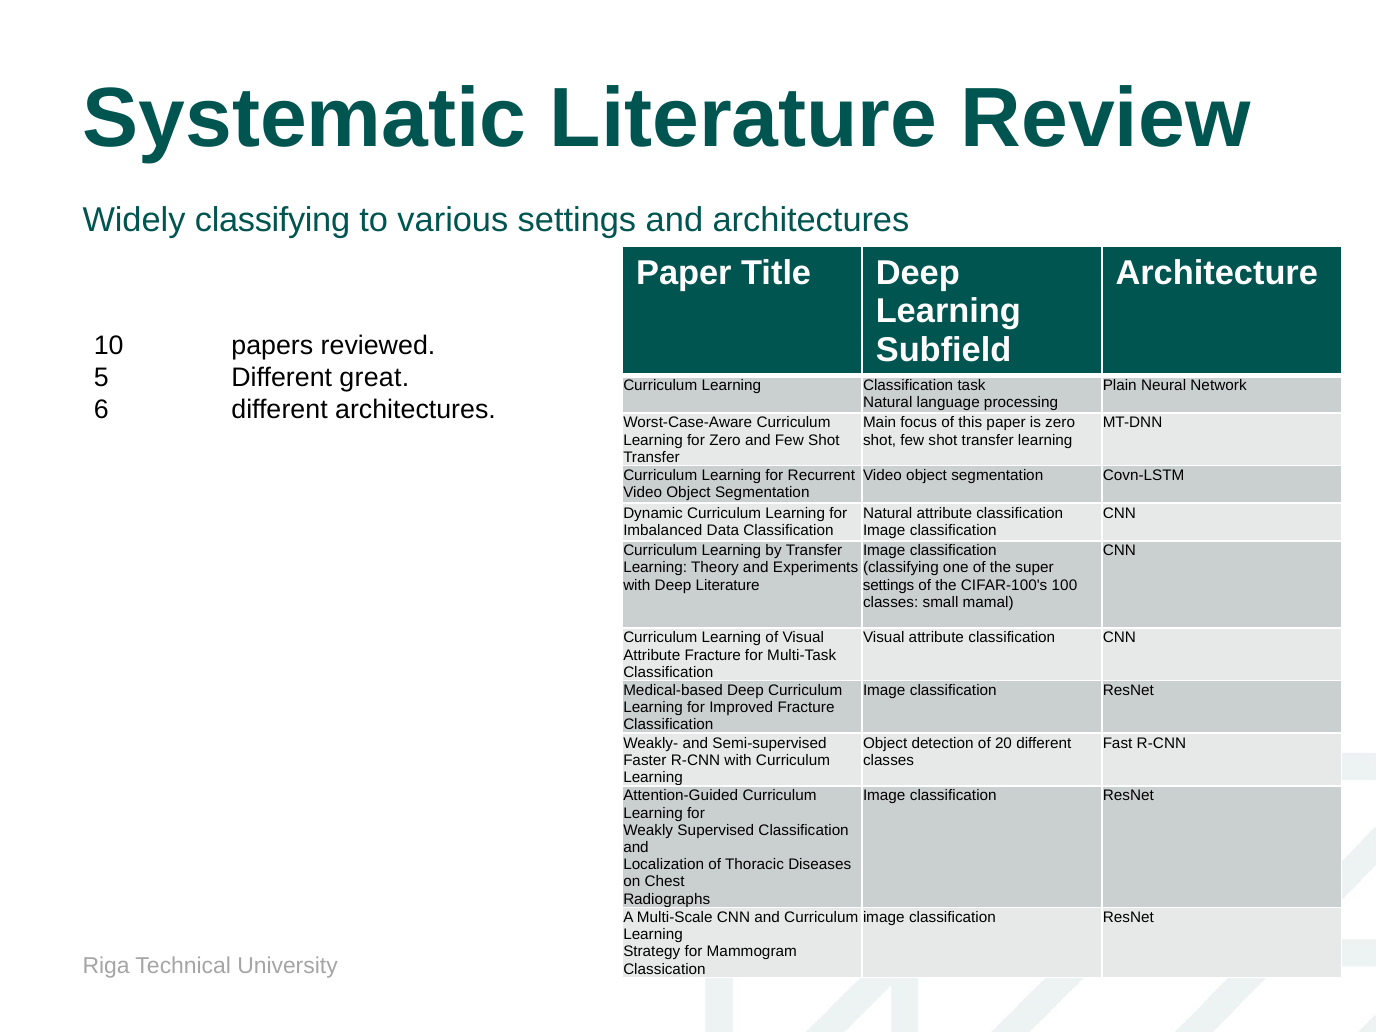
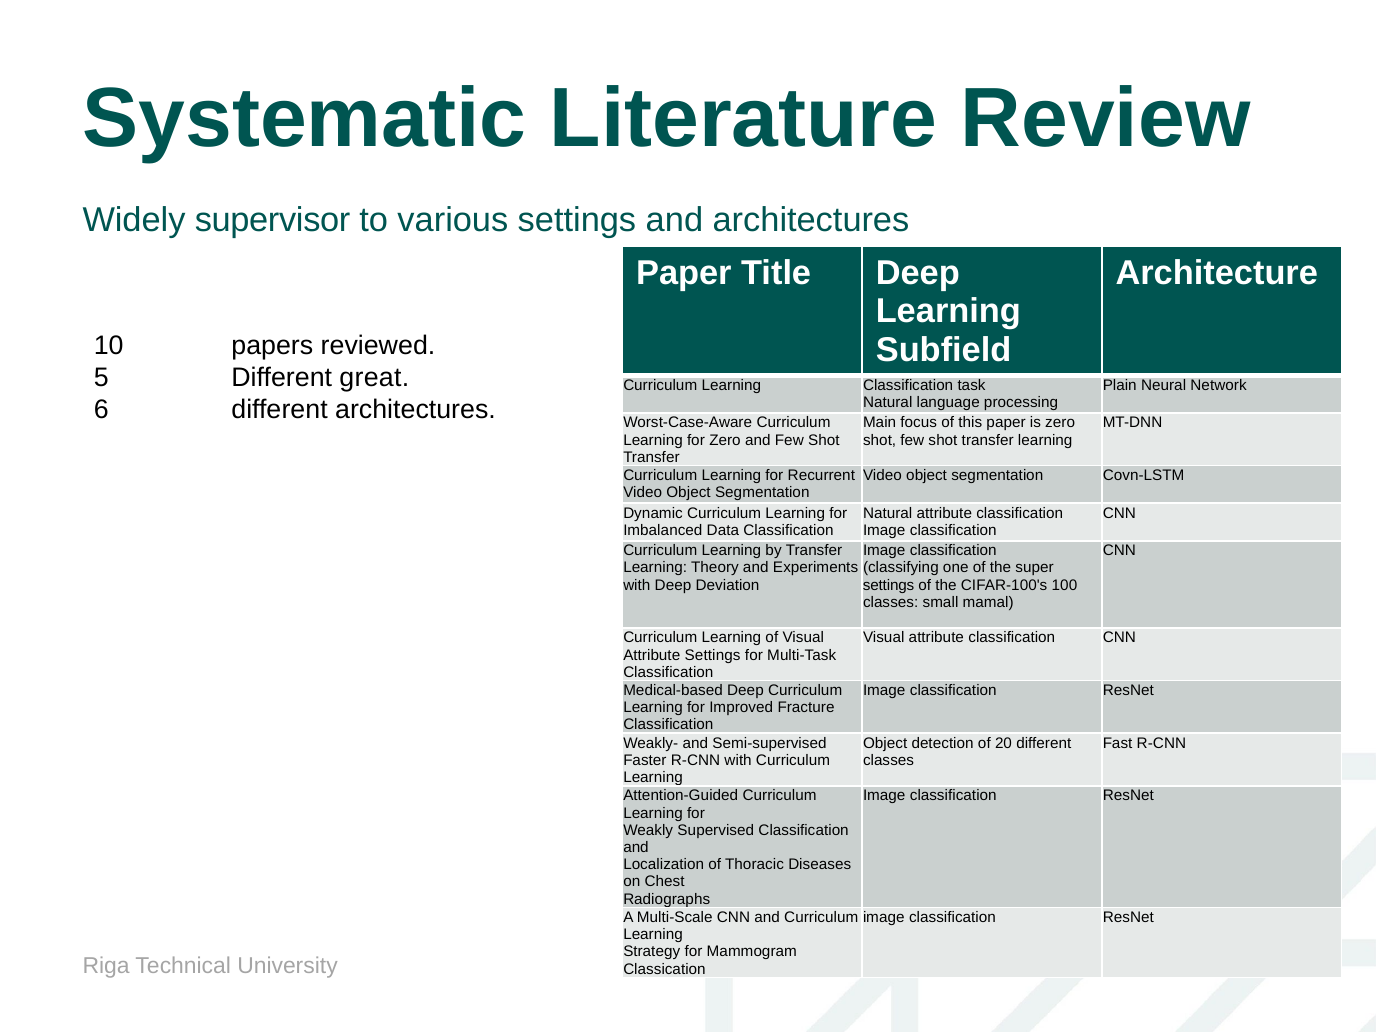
Widely classifying: classifying -> supervisor (273, 220)
Deep Literature: Literature -> Deviation (728, 585)
Attribute Fracture: Fracture -> Settings (713, 655)
